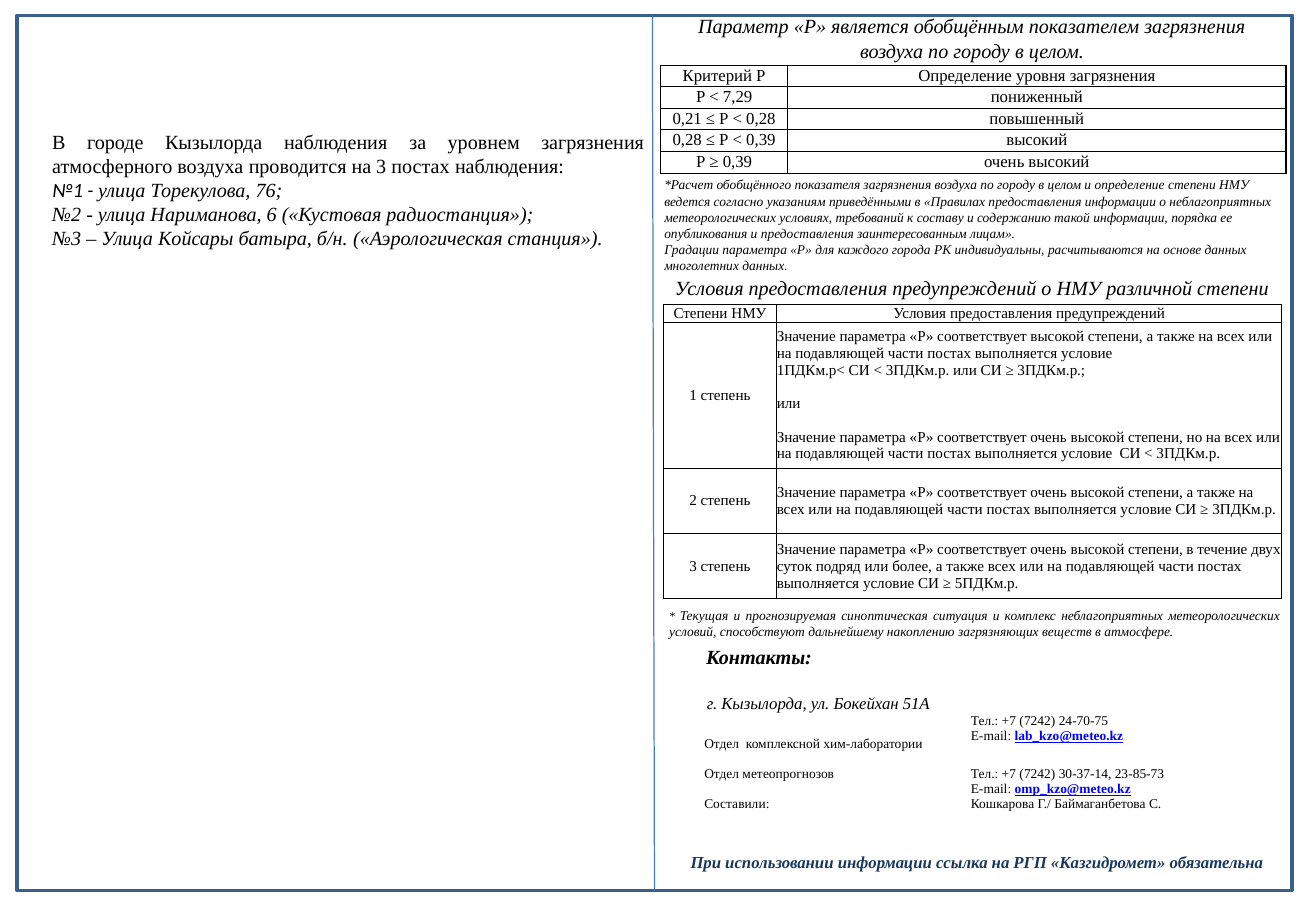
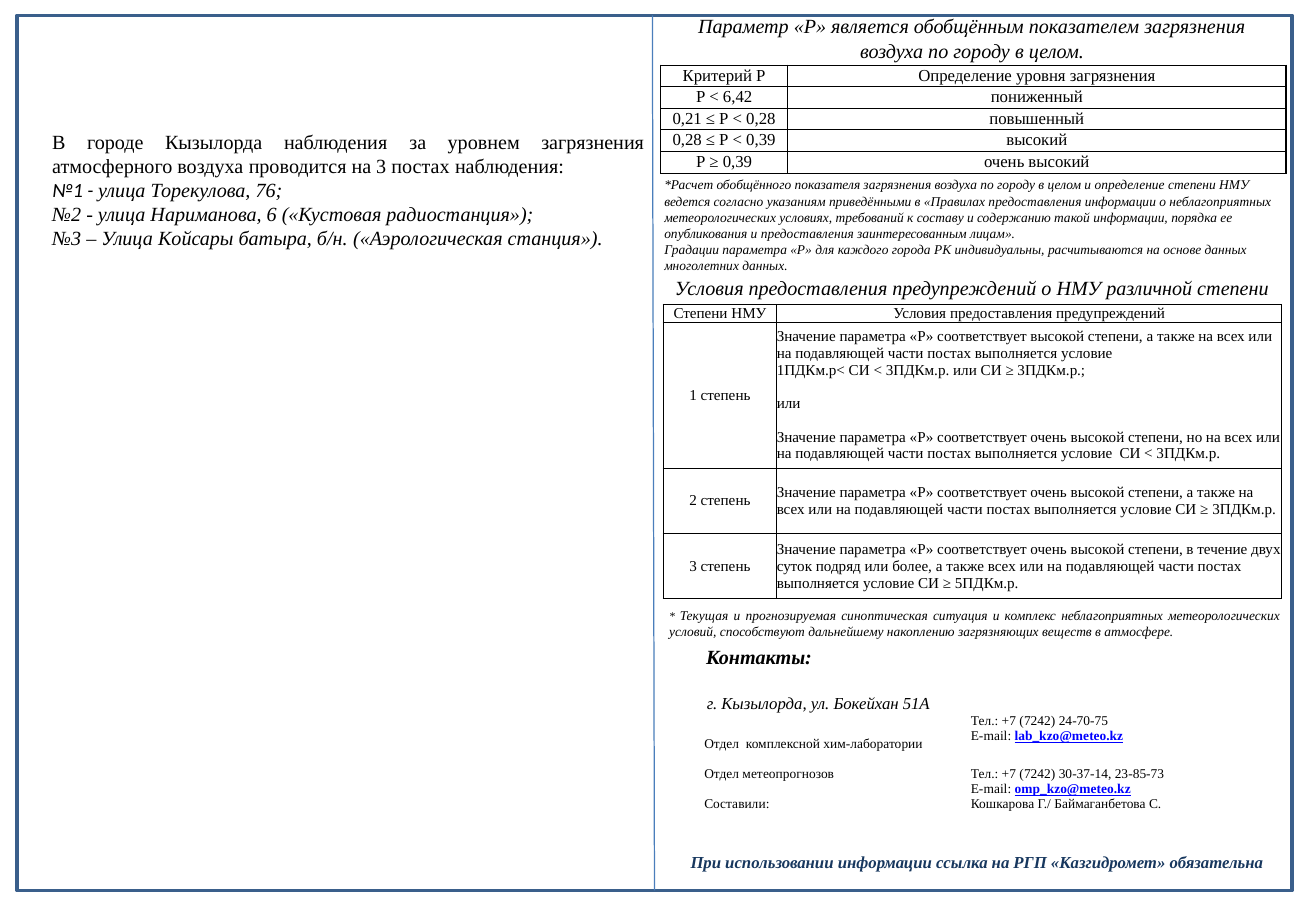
7,29: 7,29 -> 6,42 (738, 97)
